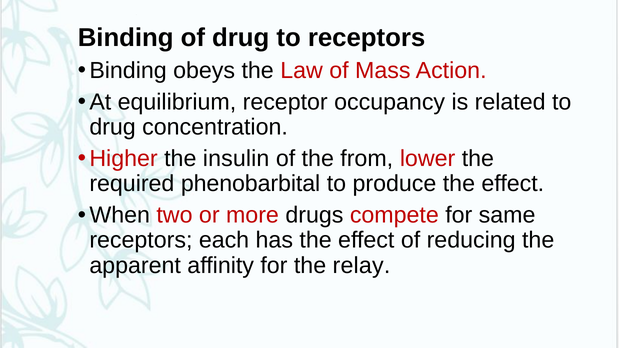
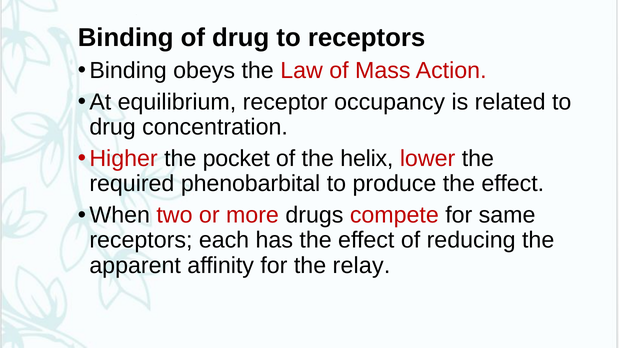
insulin: insulin -> pocket (236, 159)
from: from -> helix (367, 159)
